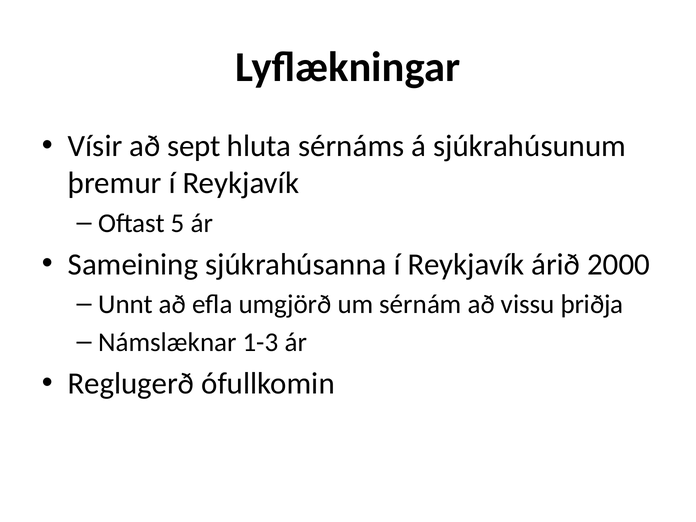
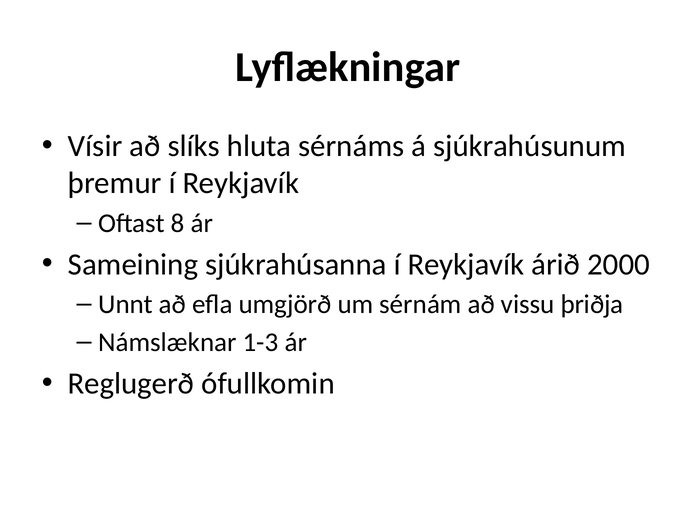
sept: sept -> slíks (194, 146)
5: 5 -> 8 (178, 223)
